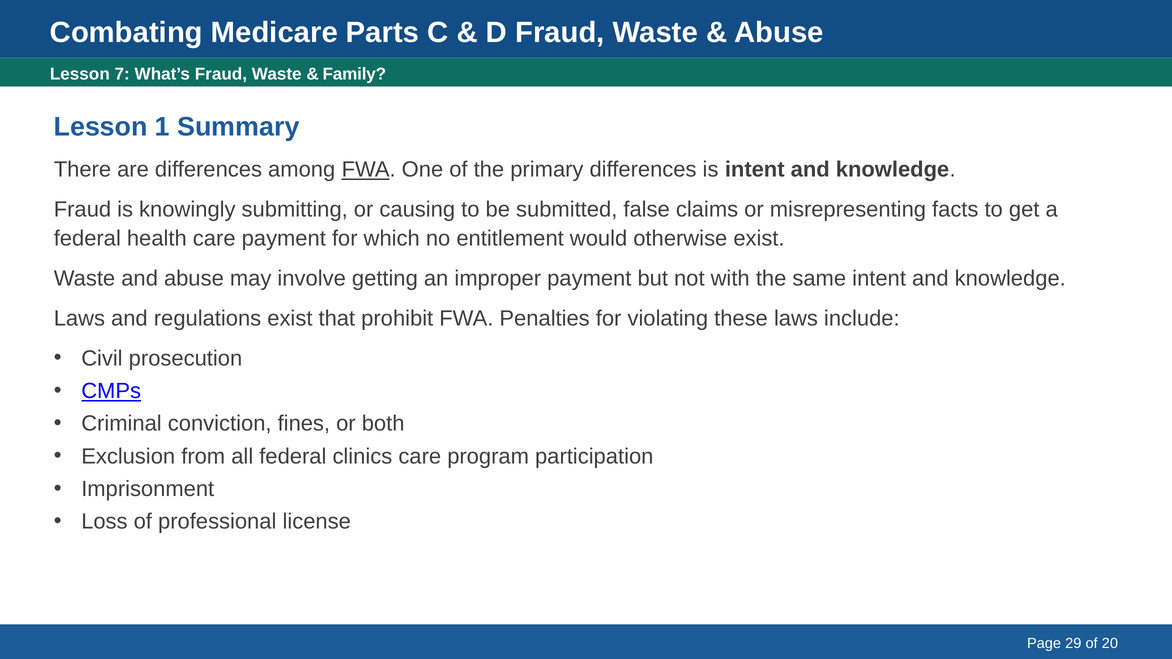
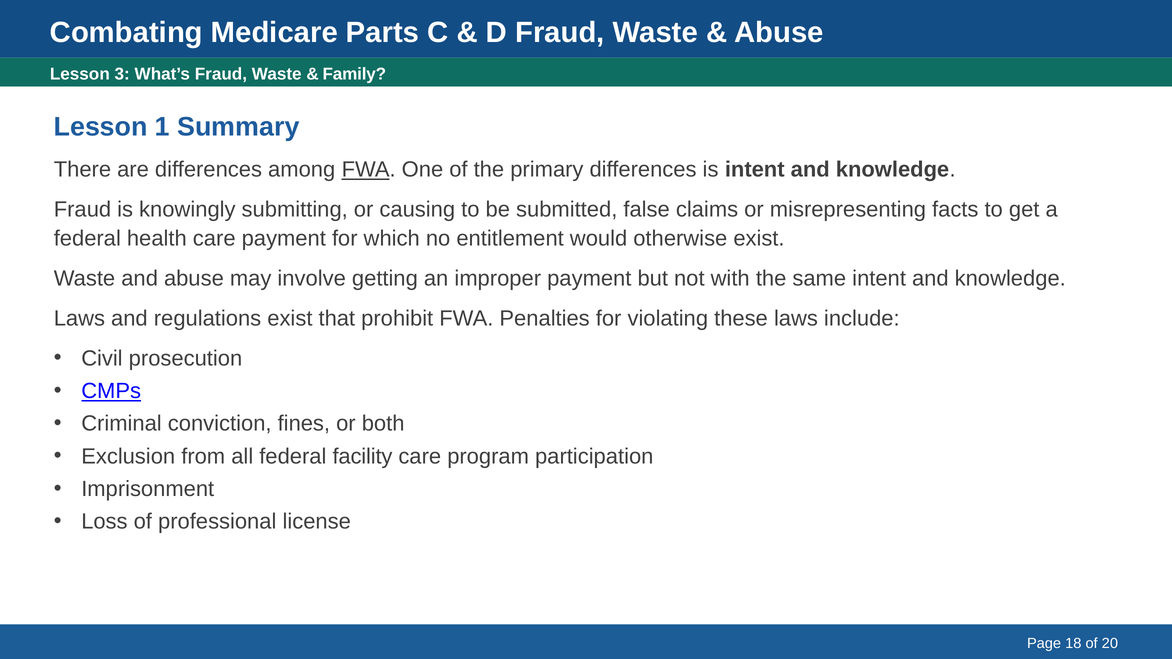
7: 7 -> 3 (122, 74)
clinics: clinics -> facility (362, 457)
29: 29 -> 18 (1073, 644)
